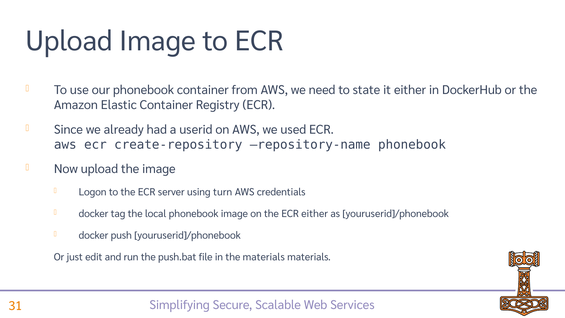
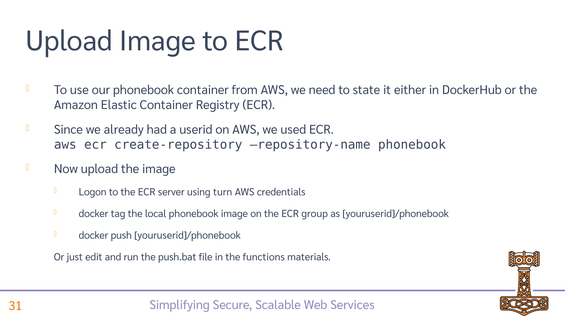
ECR either: either -> group (315, 214)
the materials: materials -> functions (264, 257)
